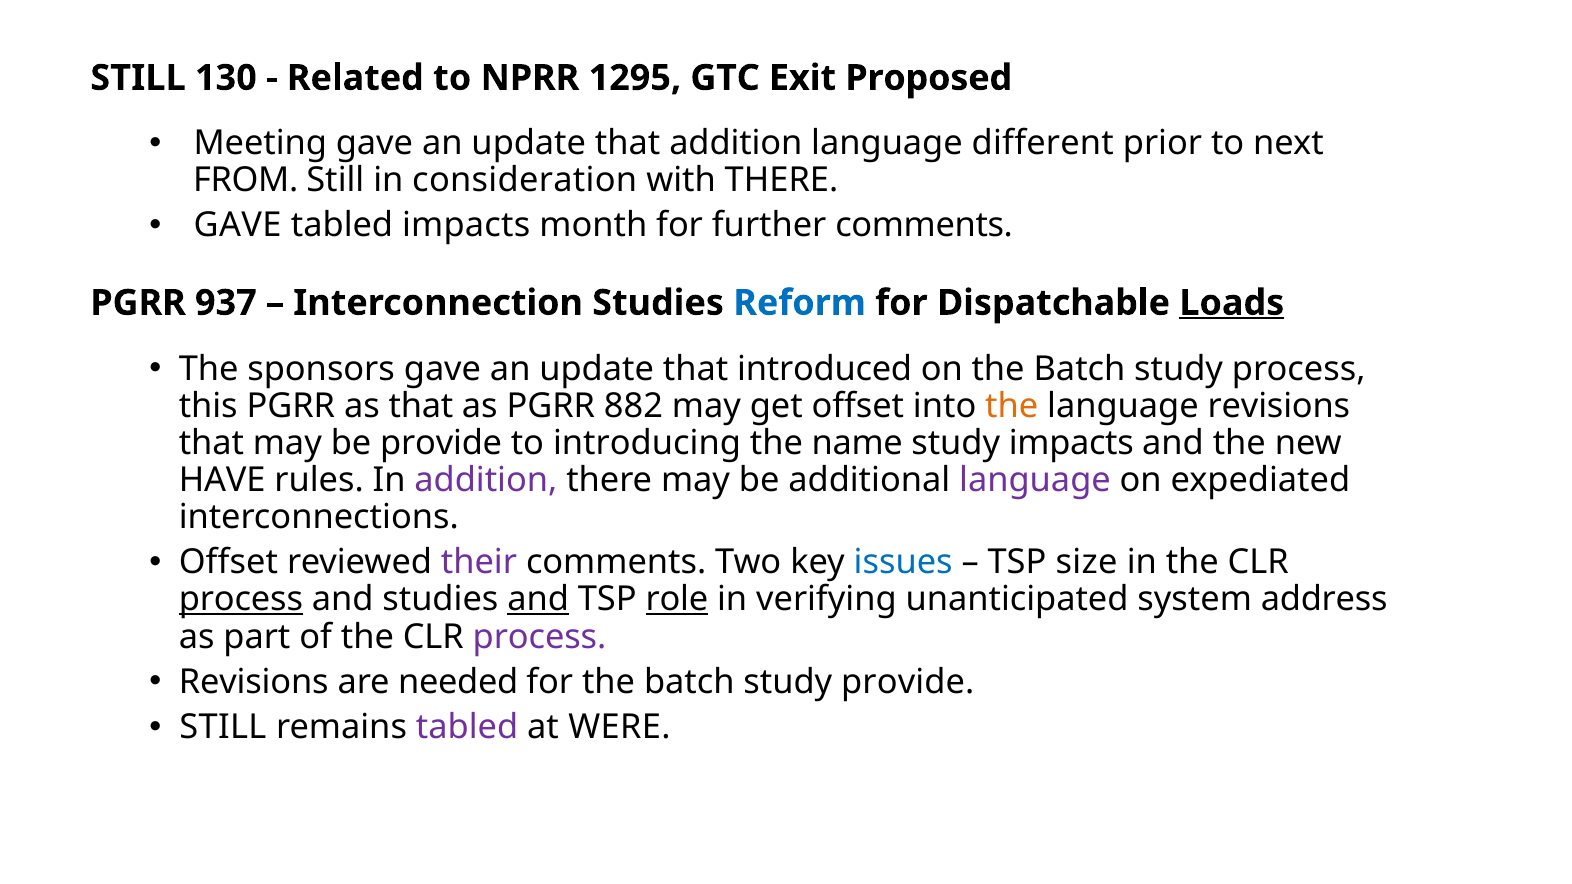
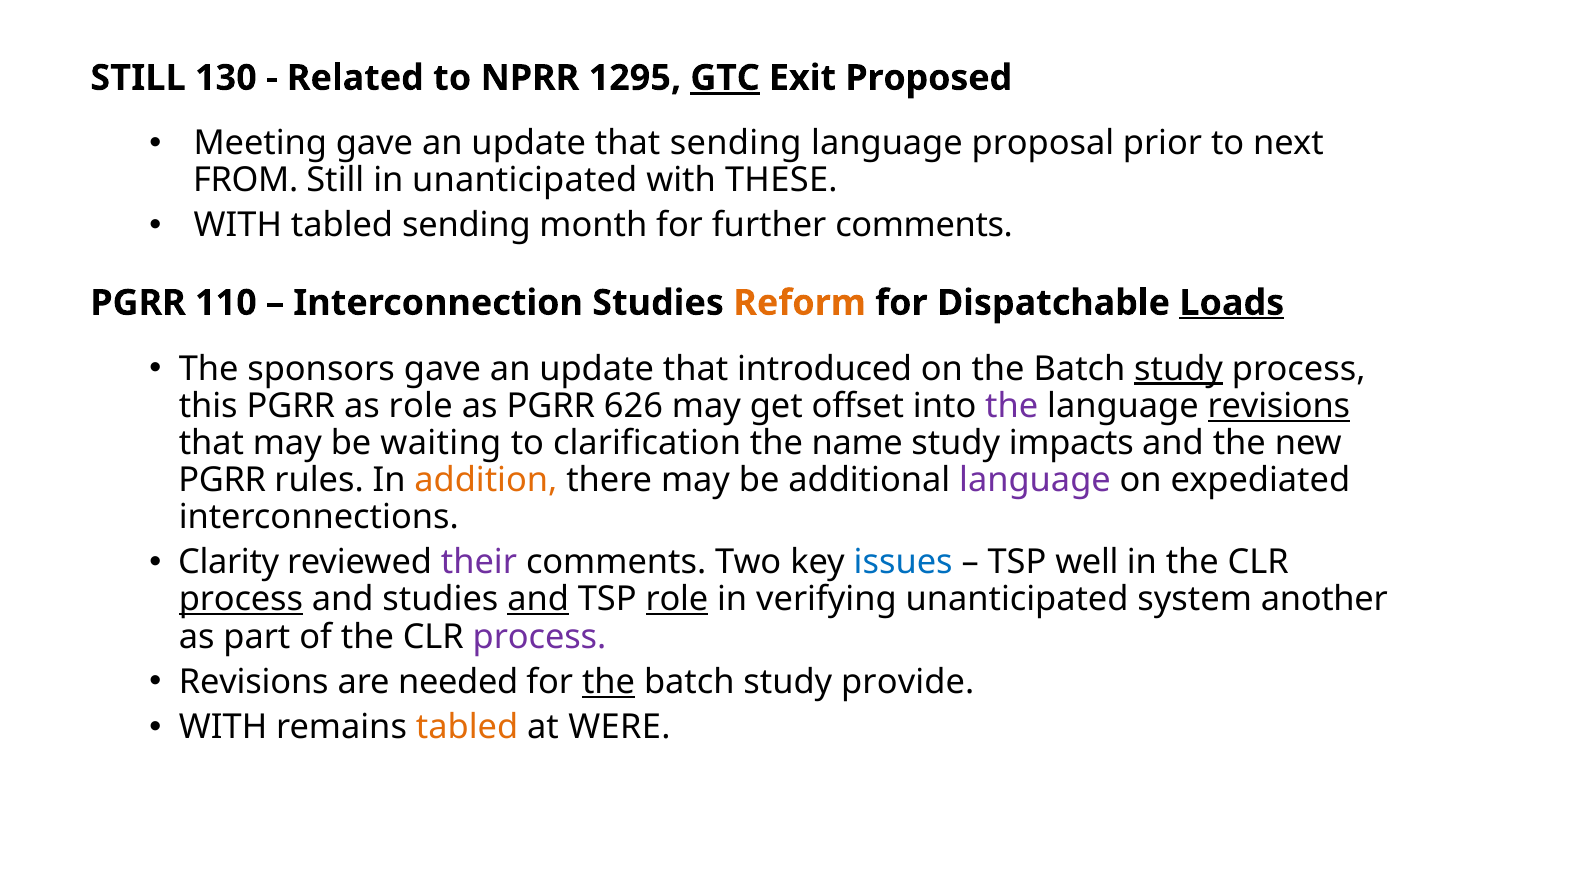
GTC underline: none -> present (725, 78)
that addition: addition -> sending (736, 143)
different: different -> proposal (1043, 143)
in consideration: consideration -> unanticipated (525, 180)
with THERE: THERE -> THESE (781, 180)
GAVE: GAVE -> WITH (238, 226)
tabled impacts: impacts -> sending (466, 226)
937: 937 -> 110 (226, 303)
Reform colour: blue -> orange (800, 303)
study underline: none -> present (1179, 369)
as that: that -> role (421, 406)
882: 882 -> 626 (633, 406)
the colour: orange -> purple (1012, 406)
revisions underline: none -> present (1279, 406)
be provide: provide -> waiting (441, 443)
introducing: introducing -> clarification (647, 443)
HAVE: HAVE -> PGRR (222, 480)
addition colour: purple -> orange (486, 480)
Offset: Offset -> Clarity (229, 563)
size: size -> well (1087, 563)
address: address -> another (1324, 600)
the underline: none -> present (609, 682)
STILL: STILL -> WITH (223, 728)
tabled colour: purple -> orange (467, 728)
